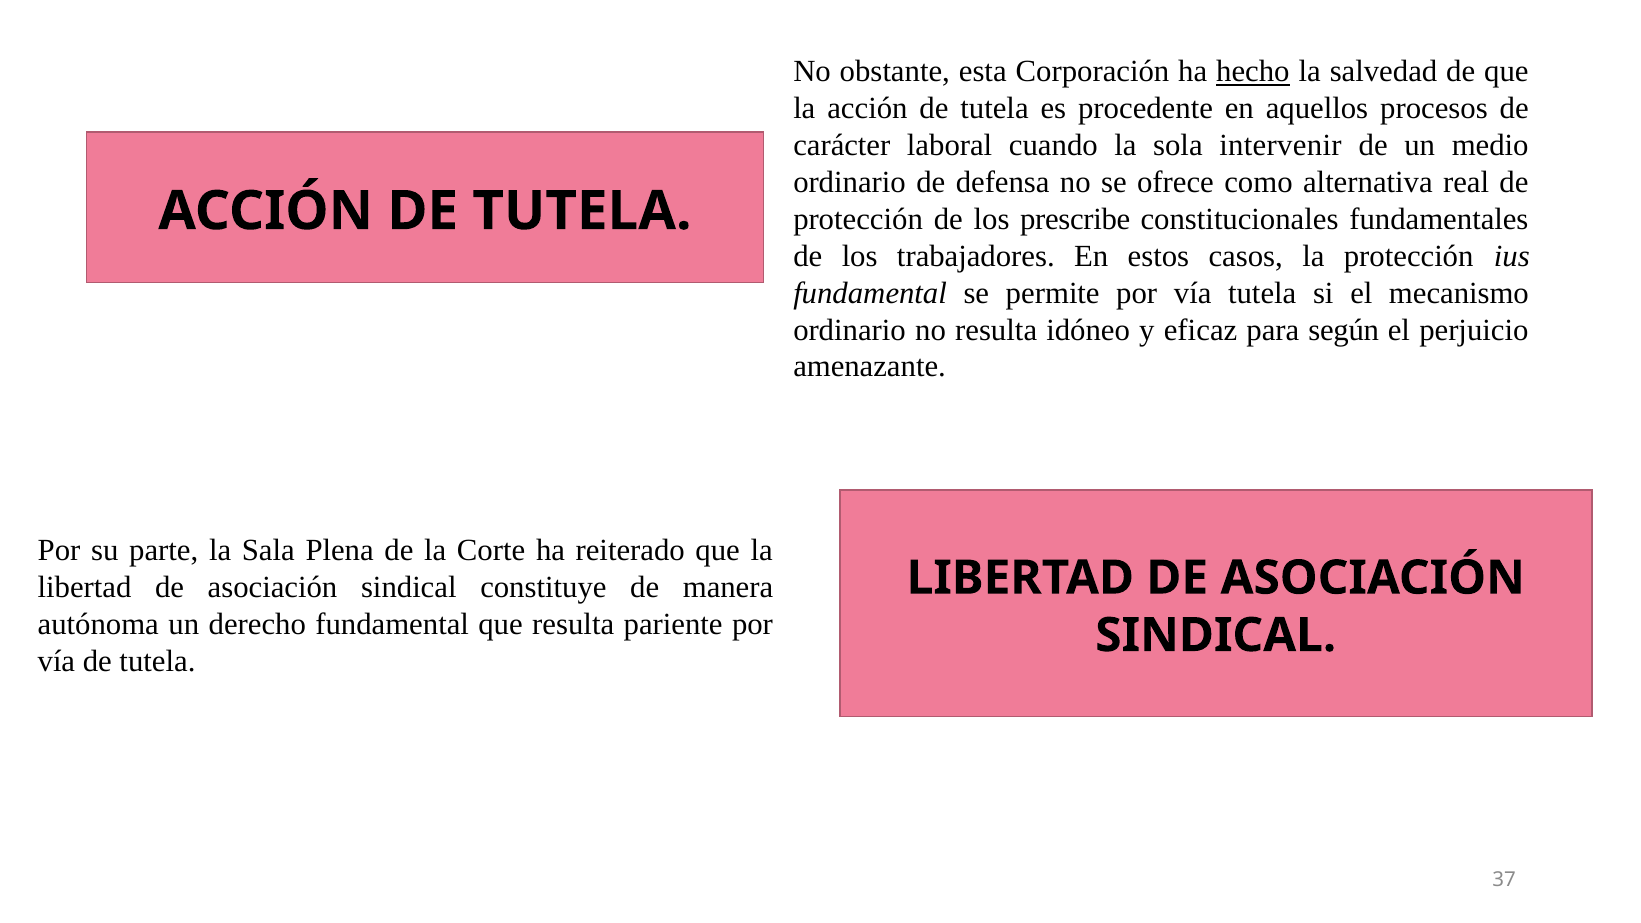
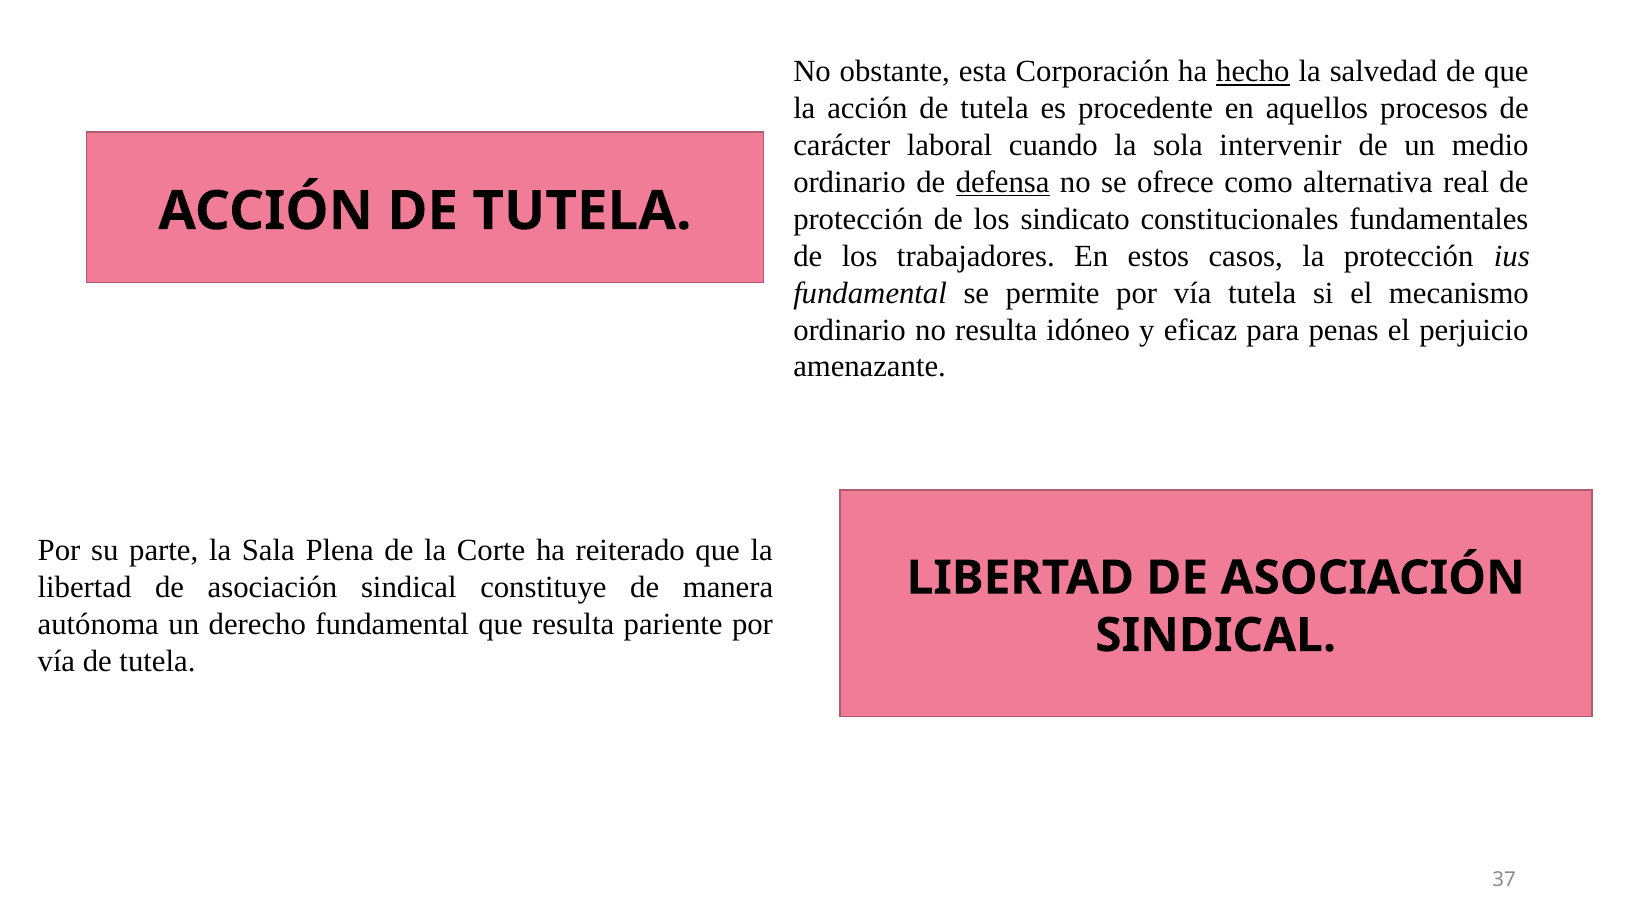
defensa underline: none -> present (1003, 182)
prescribe: prescribe -> sindicato (1075, 219)
según: según -> penas (1344, 330)
